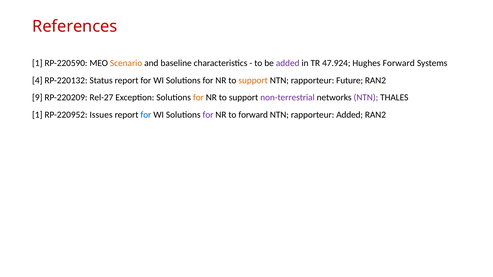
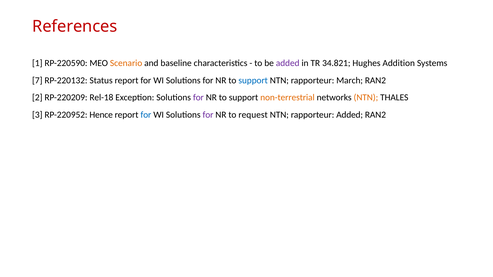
47.924: 47.924 -> 34.821 (336, 63)
Hughes Forward: Forward -> Addition (399, 63)
4: 4 -> 7 (37, 80)
support colour: orange -> blue (253, 80)
Future: Future -> March (350, 80)
9: 9 -> 2 (37, 98)
Rel-27: Rel-27 -> Rel-18 (101, 98)
for colour: orange -> purple (198, 98)
non-terrestrial colour: purple -> orange (287, 98)
NTN colour: purple -> orange (366, 98)
1: 1 -> 3 (37, 115)
Issues: Issues -> Hence (101, 115)
to forward: forward -> request (253, 115)
